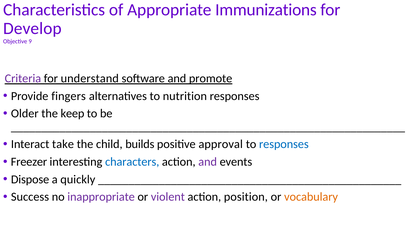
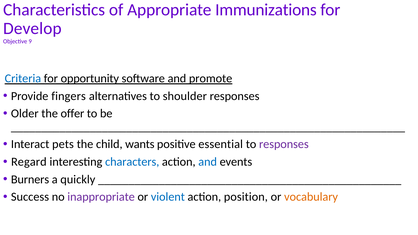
Criteria colour: purple -> blue (23, 79)
understand: understand -> opportunity (90, 79)
nutrition: nutrition -> shoulder (185, 96)
keep: keep -> offer (72, 114)
take: take -> pets (63, 144)
builds: builds -> wants (140, 144)
approval: approval -> essential (221, 144)
responses colour: blue -> purple (284, 144)
Freezer: Freezer -> Regard (29, 162)
and colour: purple -> blue (208, 162)
Dispose: Dispose -> Burners (30, 179)
violent colour: purple -> blue (168, 197)
